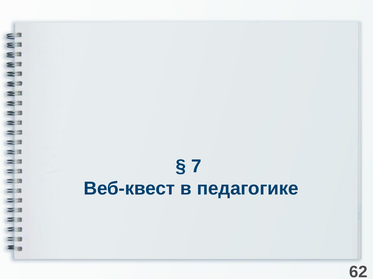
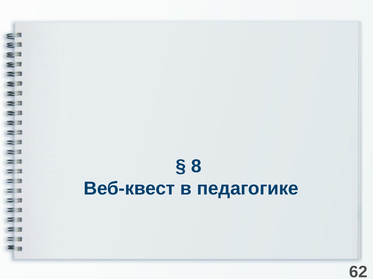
7: 7 -> 8 (196, 167)
